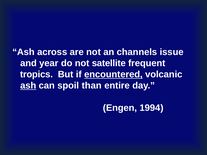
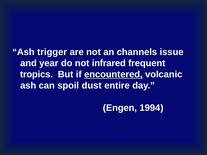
across: across -> trigger (52, 52)
satellite: satellite -> infrared (109, 63)
ash underline: present -> none (28, 86)
than: than -> dust (92, 86)
